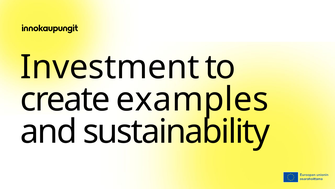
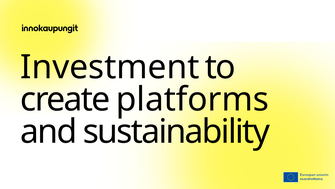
examples: examples -> platforms (192, 99)
